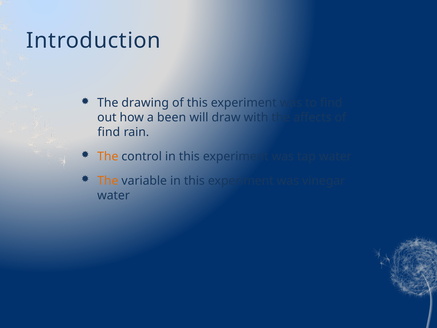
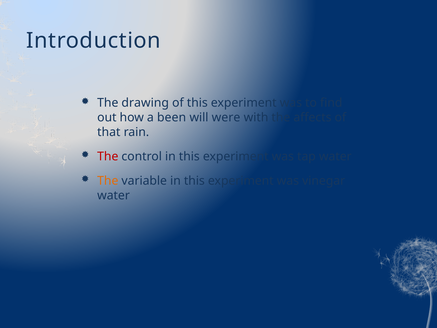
draw: draw -> were (226, 117)
find: find -> that (109, 132)
The colour: orange -> red (108, 156)
